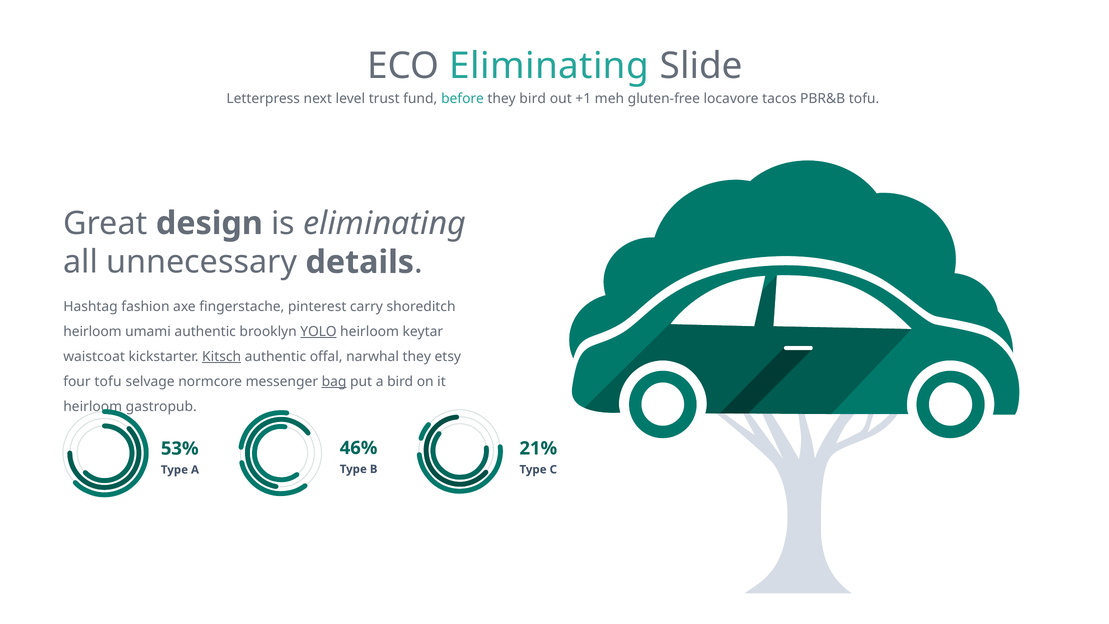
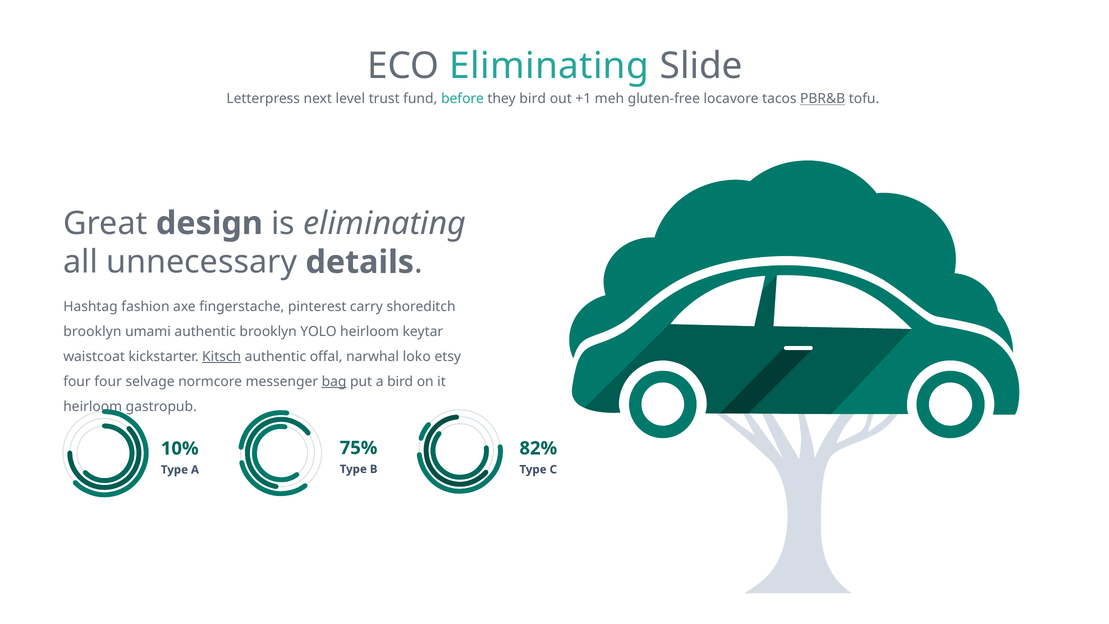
PBR&B underline: none -> present (823, 99)
heirloom: heirloom -> brooklyn (92, 331)
YOLO underline: present -> none (318, 331)
narwhal they: they -> loko (417, 356)
four tofu: tofu -> four (108, 381)
46%: 46% -> 75% (359, 448)
21%: 21% -> 82% (538, 448)
53%: 53% -> 10% (180, 448)
